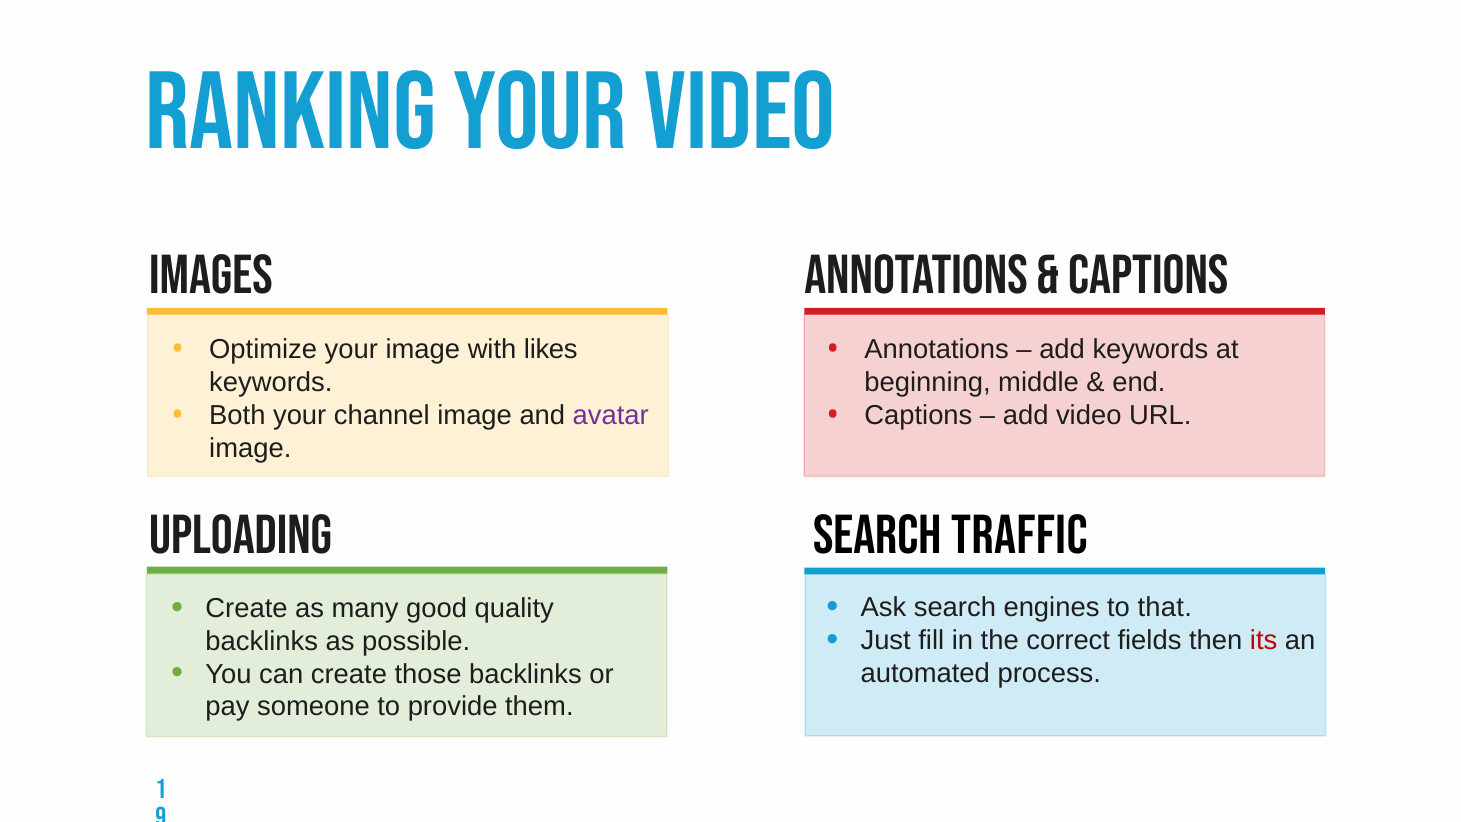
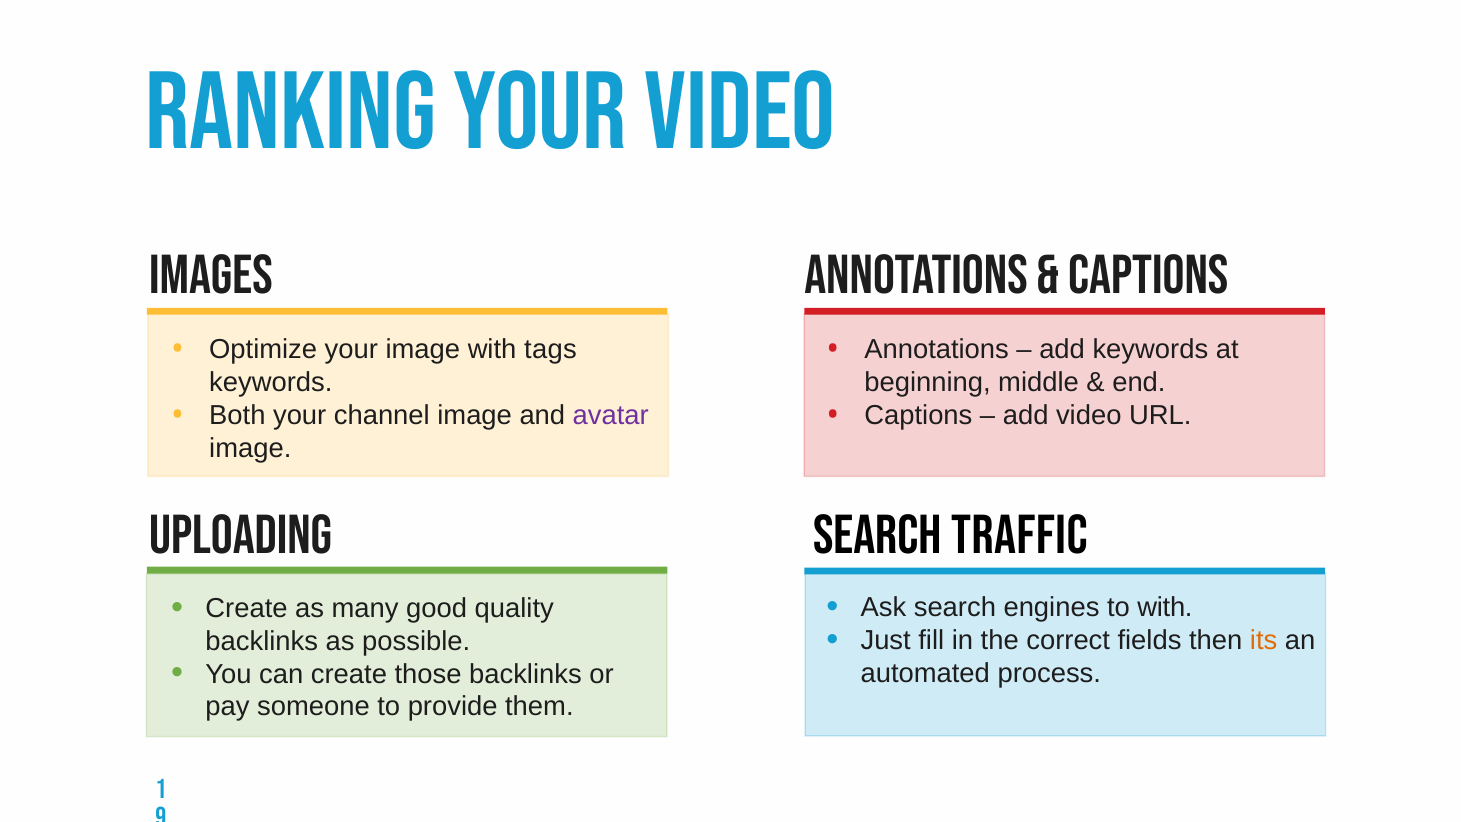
likes: likes -> tags (551, 349)
to that: that -> with (1165, 607)
its colour: red -> orange (1264, 640)
